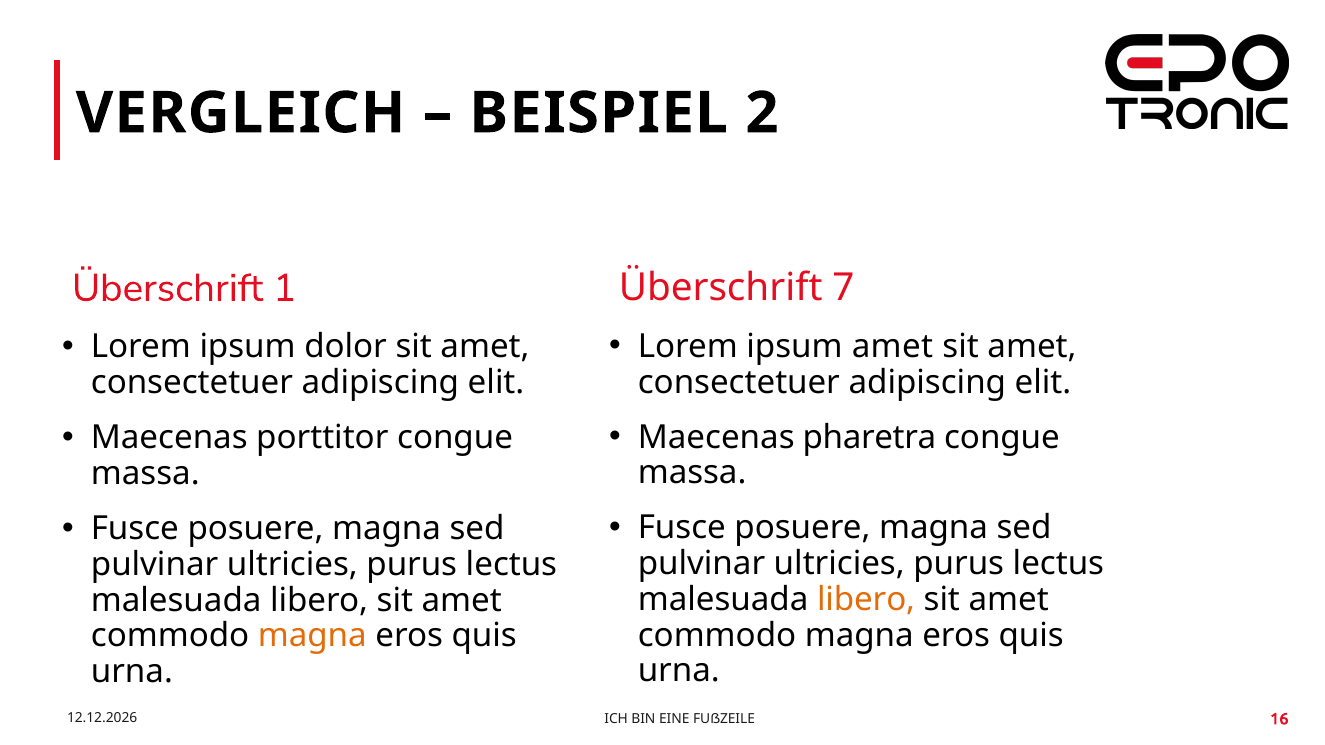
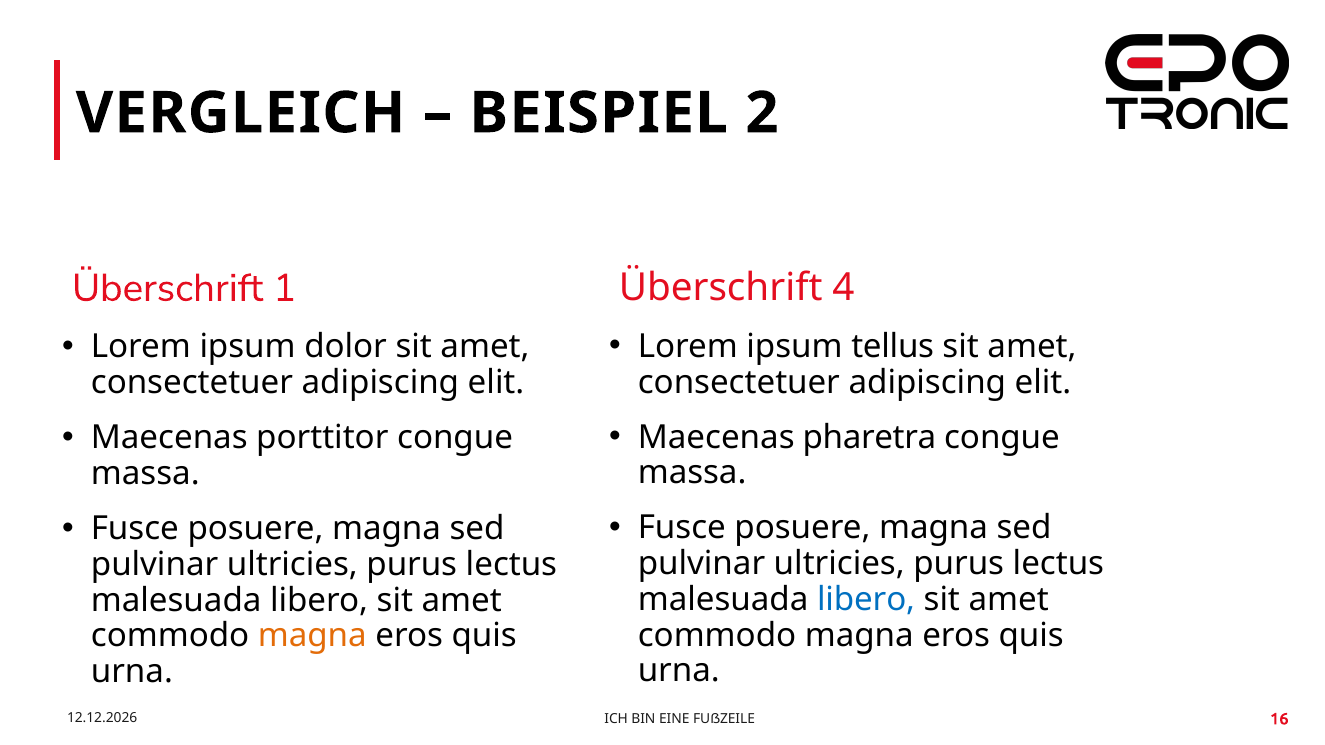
7: 7 -> 4 (843, 288)
ipsum amet: amet -> tellus (893, 347)
libero colour: orange -> blue (866, 600)
